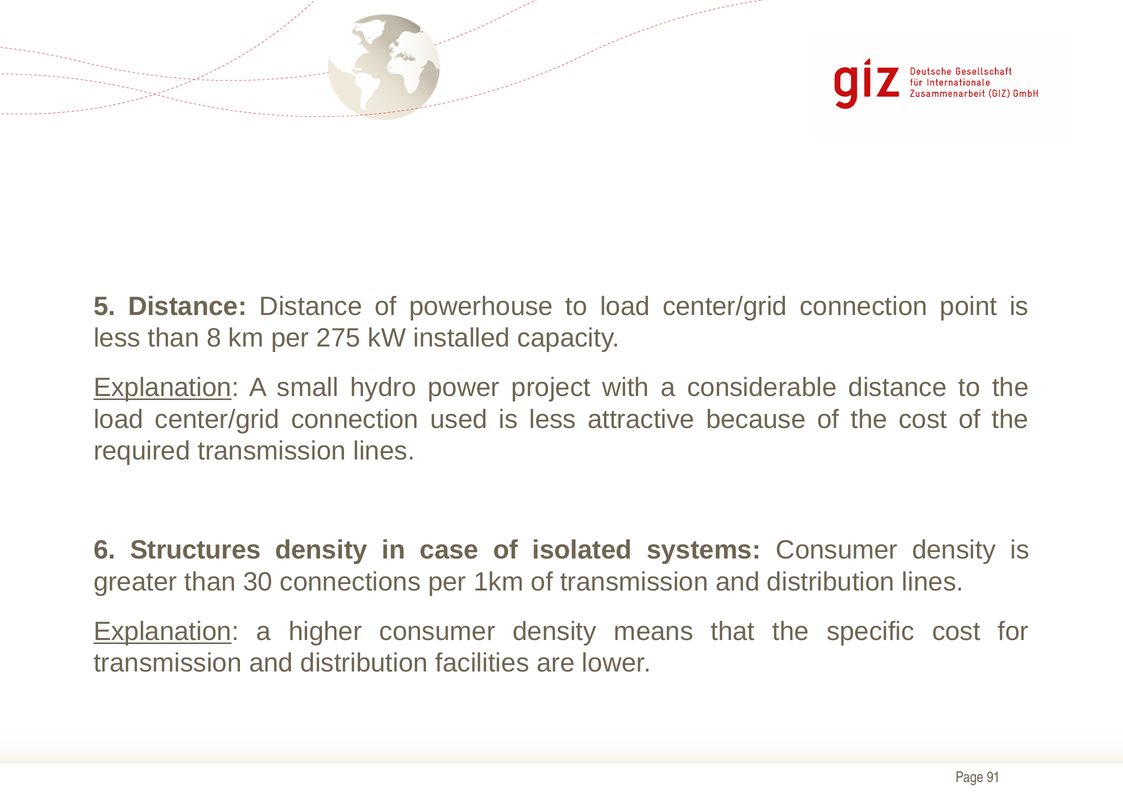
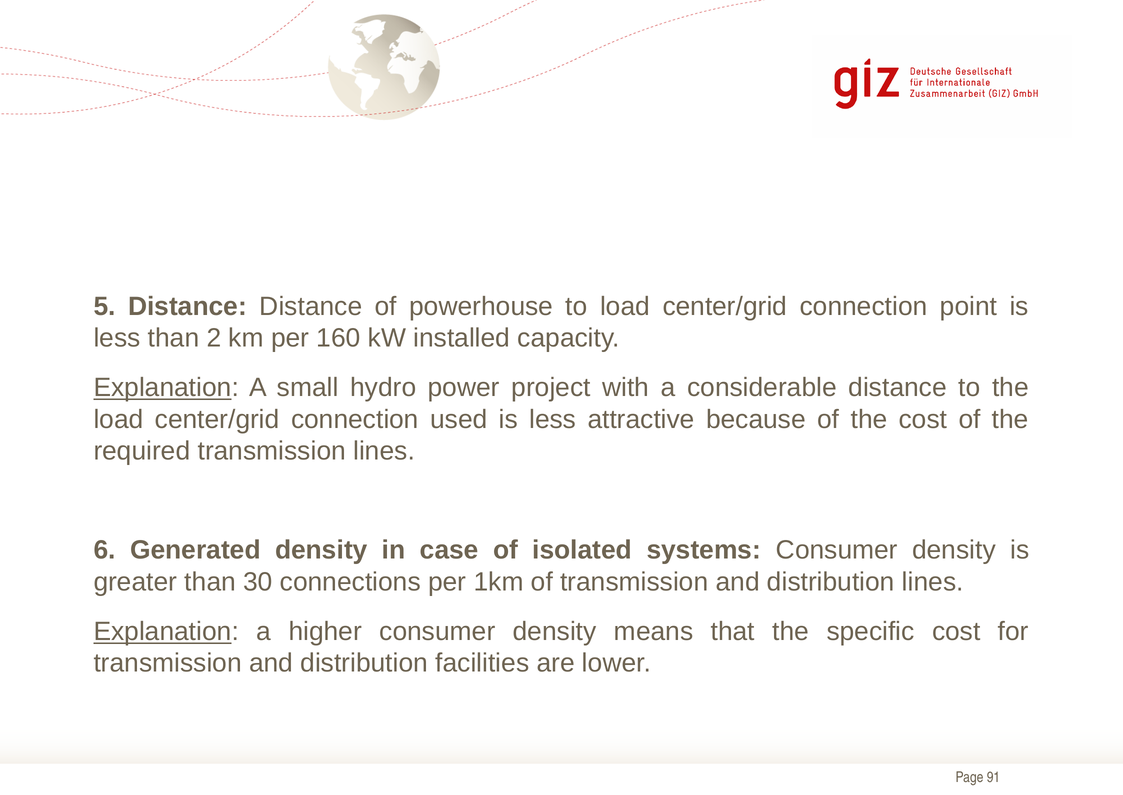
8: 8 -> 2 (214, 338)
275: 275 -> 160 (339, 338)
Structures: Structures -> Generated (195, 550)
